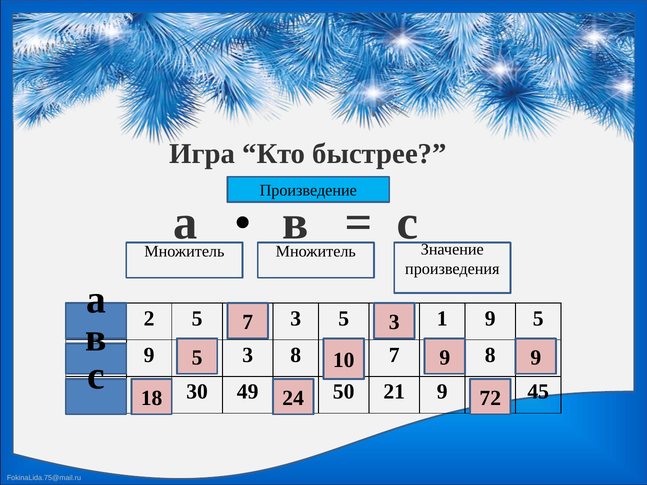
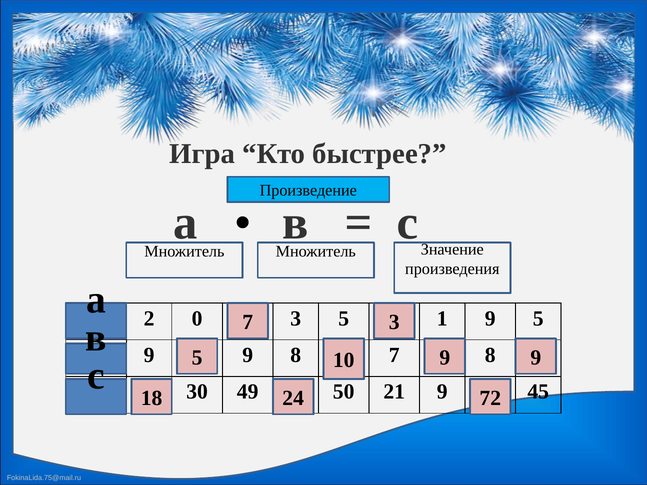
2 5: 5 -> 0 (197, 319)
9 3: 3 -> 9 (248, 355)
